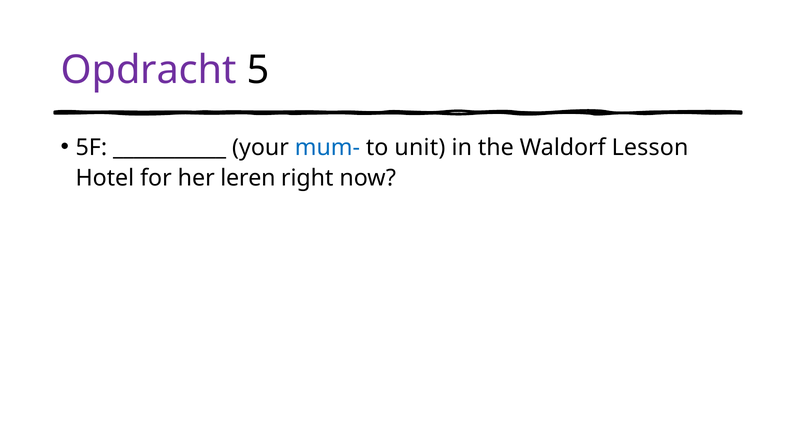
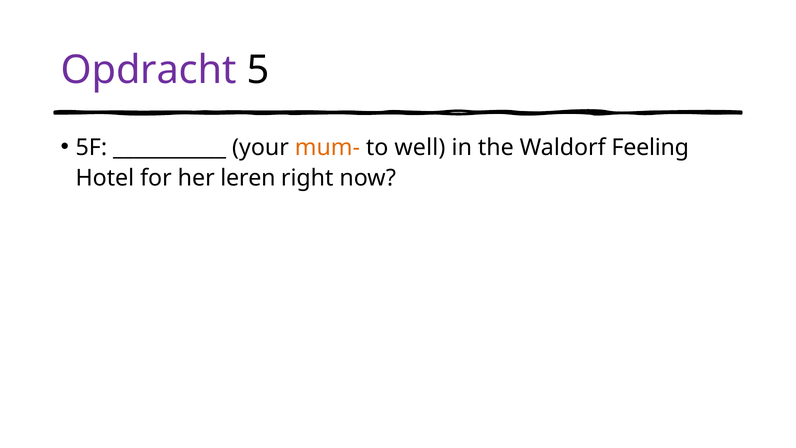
mum- colour: blue -> orange (327, 147)
unit: unit -> well (420, 147)
Lesson: Lesson -> Feeling (650, 147)
